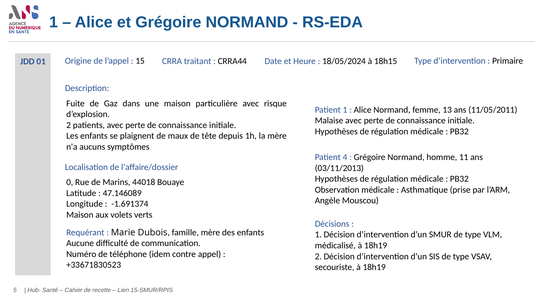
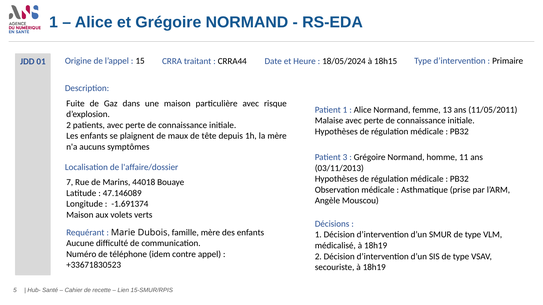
4: 4 -> 3 (345, 157)
0: 0 -> 7 (70, 182)
